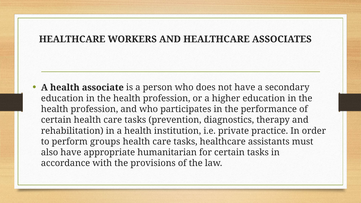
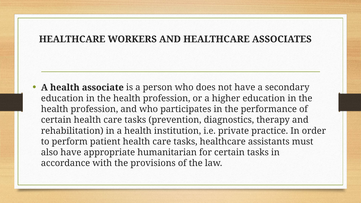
groups: groups -> patient (105, 142)
